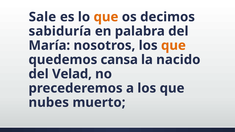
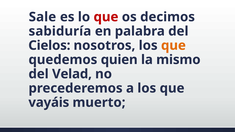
que colour: orange -> red (106, 17)
María: María -> Cielos (49, 45)
cansa: cansa -> quien (119, 60)
nacido: nacido -> mismo (178, 60)
nubes: nubes -> vayáis (49, 103)
